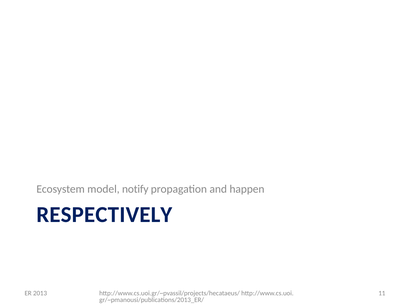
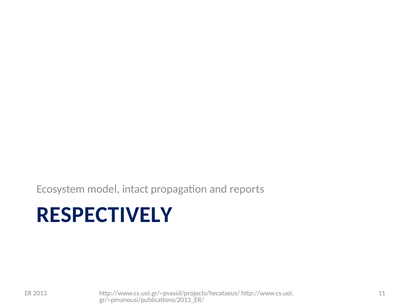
notify: notify -> intact (135, 189)
happen: happen -> reports (247, 189)
